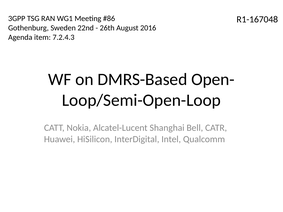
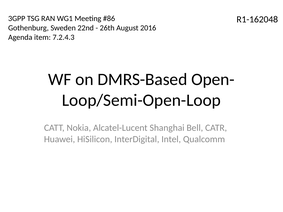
R1-167048: R1-167048 -> R1-162048 (257, 19)
